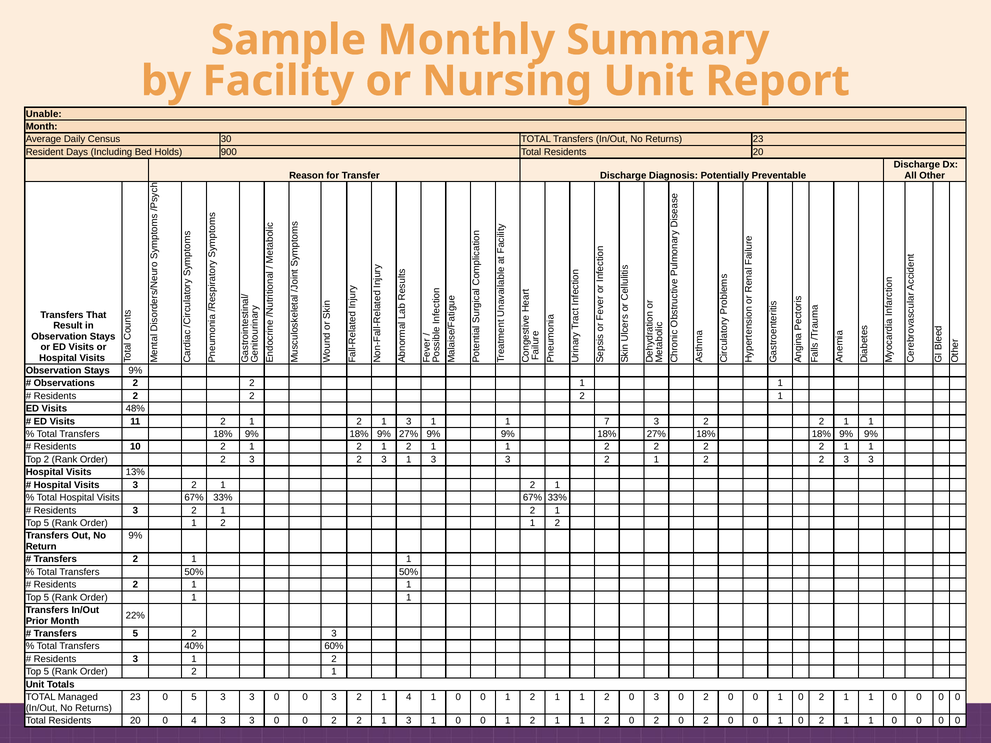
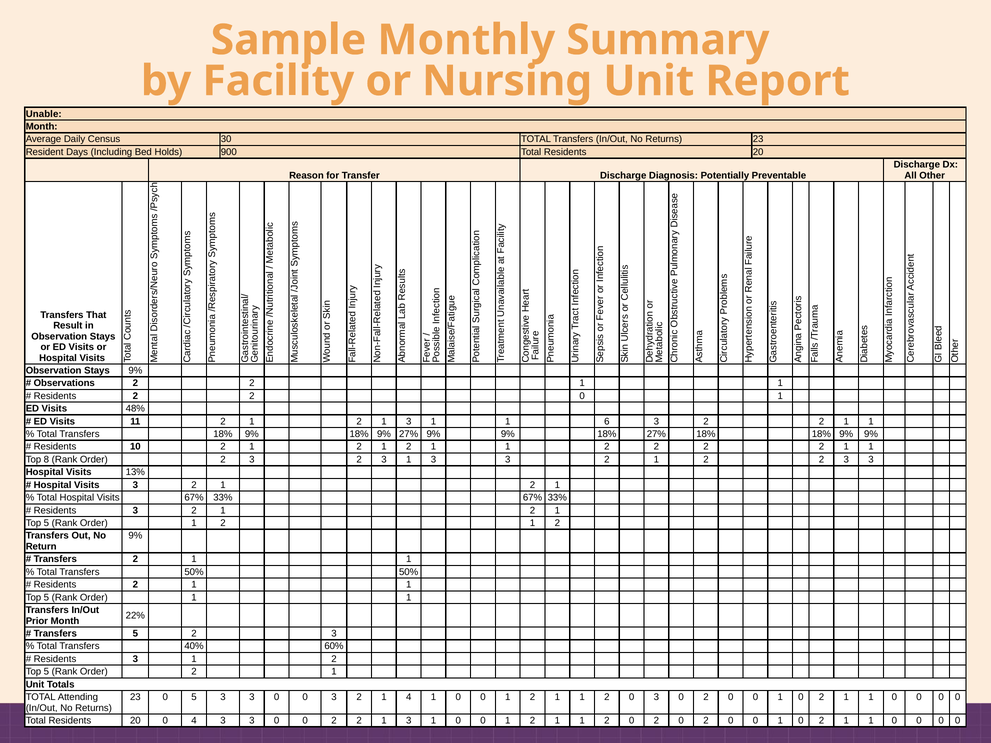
Residents 2 2 2: 2 -> 0 (582, 396)
7: 7 -> 6 (607, 422)
Top 2: 2 -> 8 (46, 460)
Managed: Managed -> Attending (78, 697)
